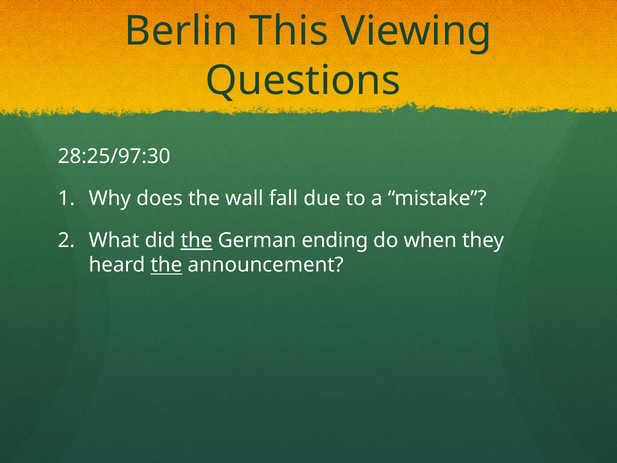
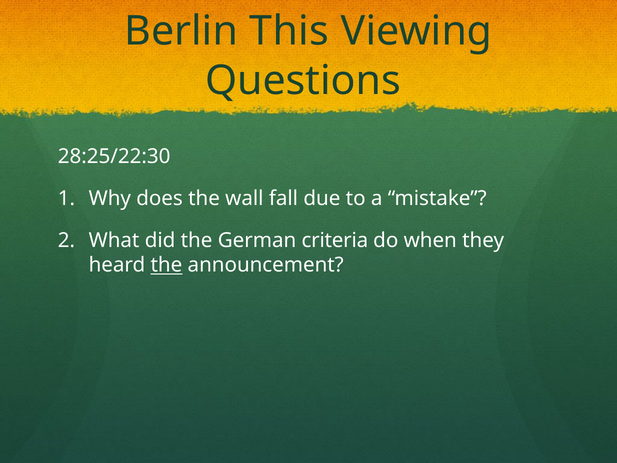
28:25/97:30: 28:25/97:30 -> 28:25/22:30 (114, 157)
the underline: present -> none (197, 240)
ending: ending -> criteria (335, 240)
